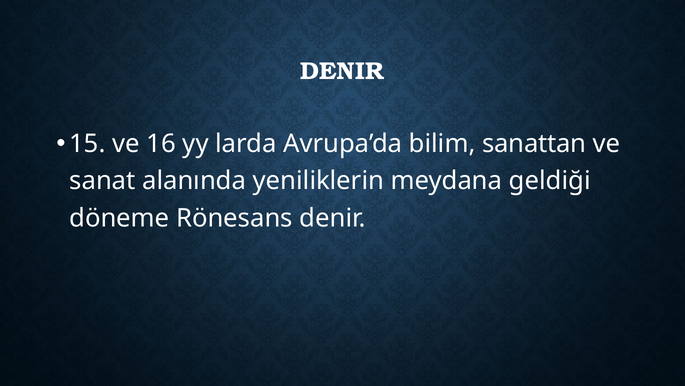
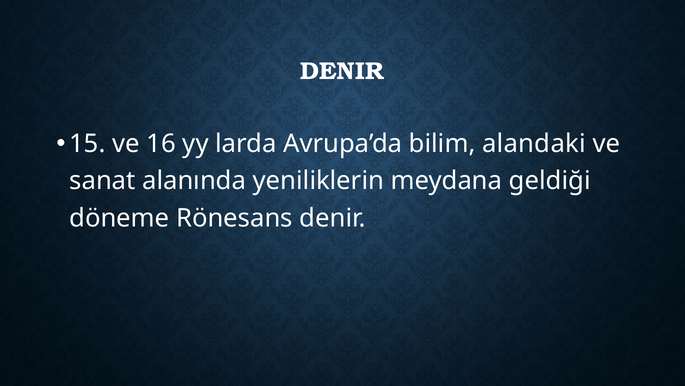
sanattan: sanattan -> alandaki (534, 144)
